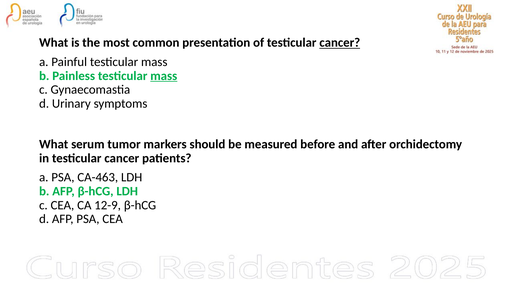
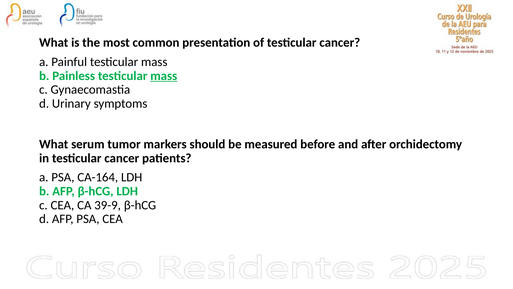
cancer underline: present -> none (340, 43)
CA-463: CA-463 -> CA-164 (98, 177)
12-9: 12-9 -> 39-9 (108, 205)
